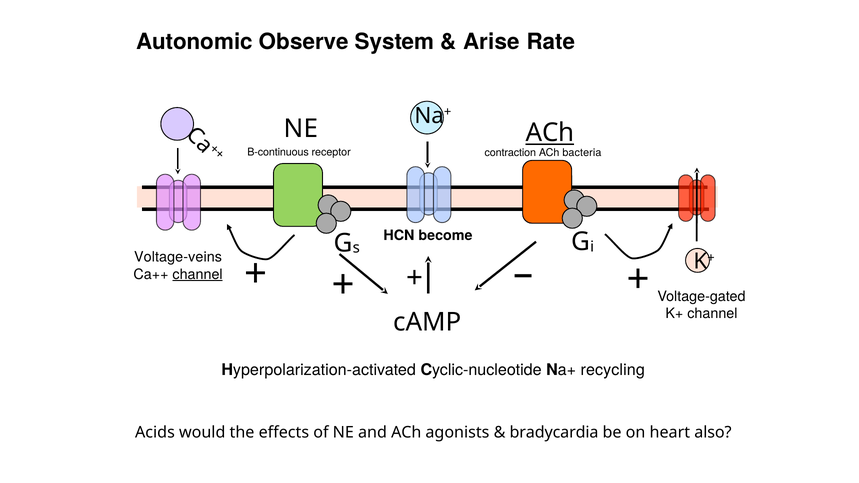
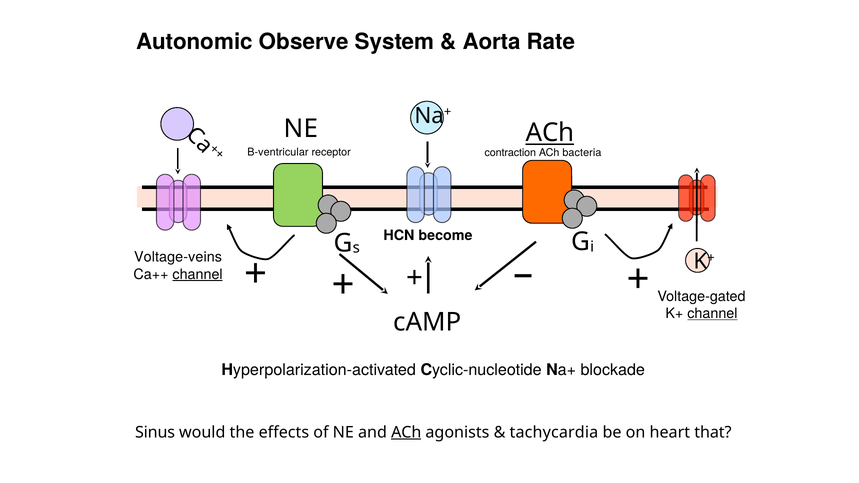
Arise: Arise -> Aorta (492, 42)
B-continuous: B-continuous -> B-ventricular (278, 152)
channel underline: none -> present (712, 314)
recycling: recycling -> blockade (613, 370)
Acids: Acids -> Sinus (155, 432)
ACh underline: none -> present (406, 432)
bradycardia: bradycardia -> tachycardia (554, 432)
also: also -> that (713, 432)
